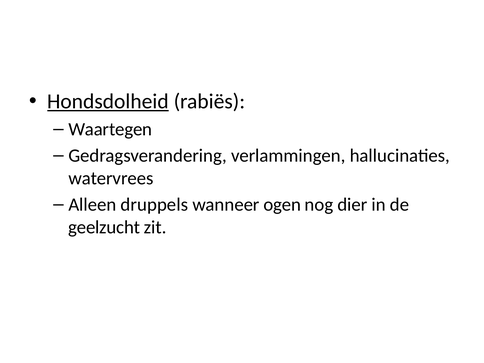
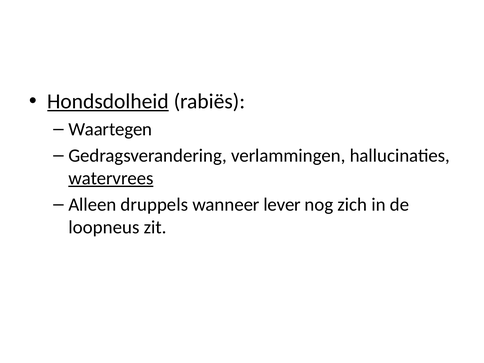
watervrees underline: none -> present (111, 178)
ogen: ogen -> lever (282, 205)
dier: dier -> zich (352, 205)
geelzucht: geelzucht -> loopneus (104, 227)
